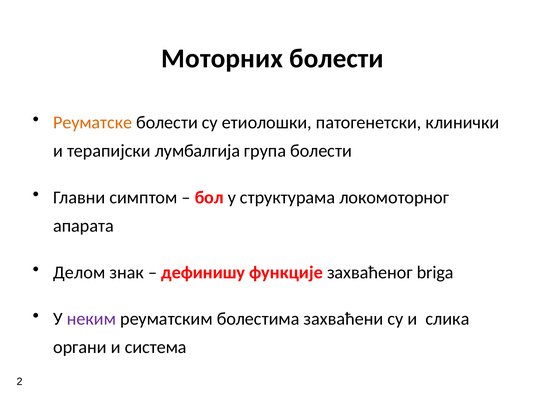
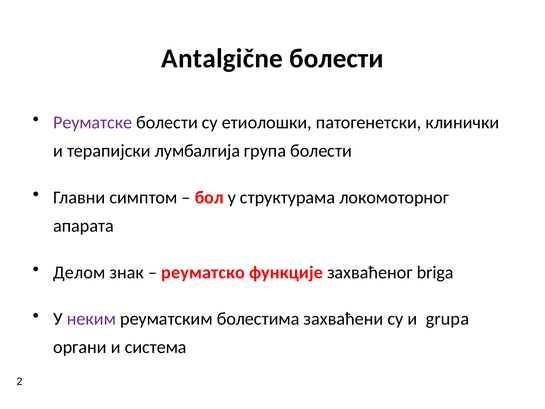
Моторних: Моторних -> Antalgične (222, 58)
Реуматске colour: orange -> purple (93, 123)
дефинишу: дефинишу -> реуматско (203, 272)
слика: слика -> grupa (447, 319)
